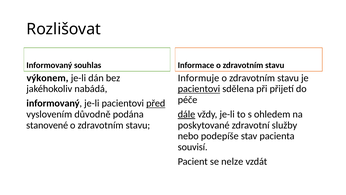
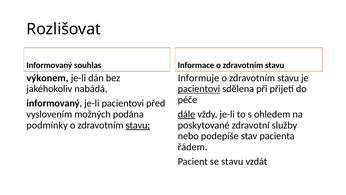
před underline: present -> none (156, 103)
důvodně: důvodně -> možných (93, 114)
stanovené: stanovené -> podmínky (47, 125)
stavu underline: none -> present (138, 125)
souvisí: souvisí -> řádem (193, 147)
se nelze: nelze -> stavu (232, 161)
